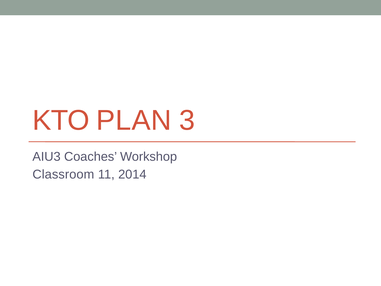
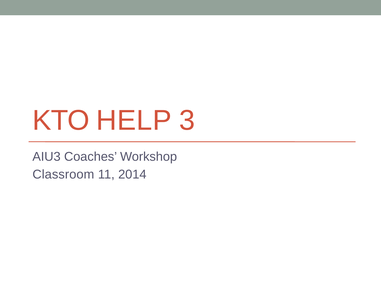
PLAN: PLAN -> HELP (134, 120)
